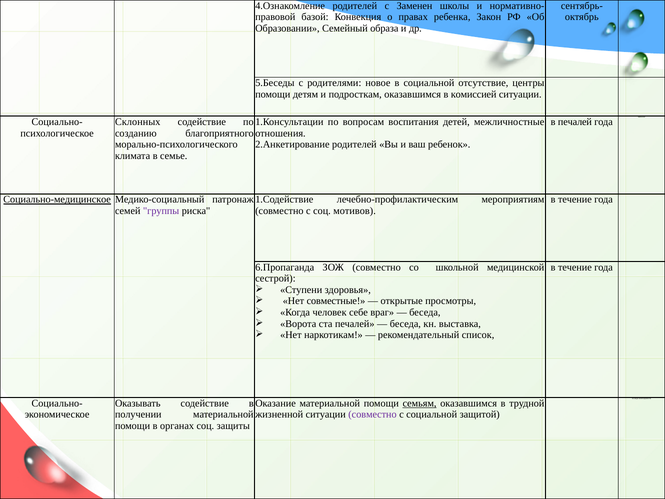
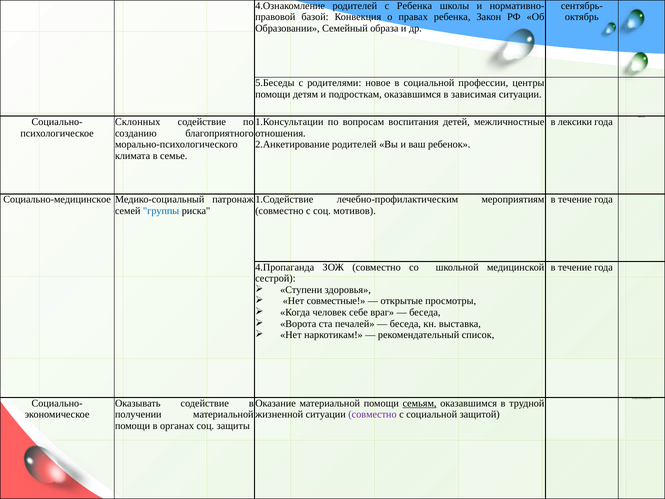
с Заменен: Заменен -> Ребенка (414, 6)
отсутствие: отсутствие -> профессии (483, 83)
комиссией: комиссией -> зависимая (474, 94)
в печалей: печалей -> лексики (575, 122)
Социально-медицинское underline: present -> none (57, 199)
группы colour: purple -> blue (161, 211)
6.Пропаганда: 6.Пропаганда -> 4.Пропаганда (285, 267)
